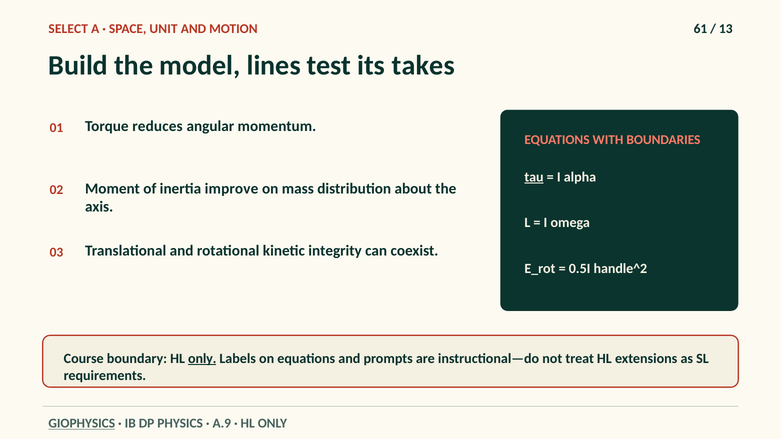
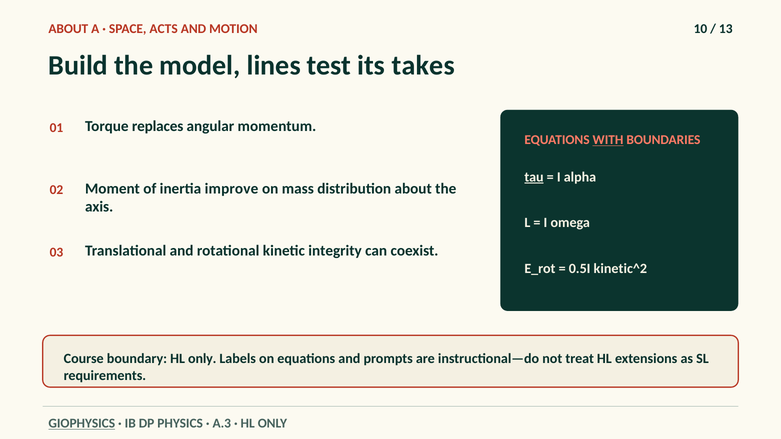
SELECT: SELECT -> ABOUT (68, 29)
UNIT: UNIT -> ACTS (164, 29)
61: 61 -> 10 (700, 29)
reduces: reduces -> replaces (158, 127)
WITH underline: none -> present (608, 140)
handle^2: handle^2 -> kinetic^2 (620, 269)
only underline: present -> none (202, 359)
A.9: A.9 -> A.3 (222, 424)
